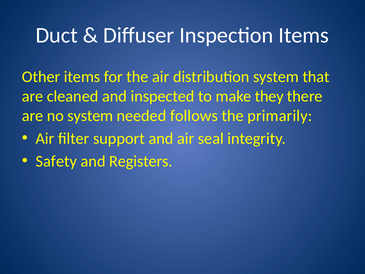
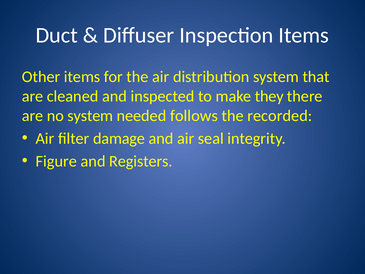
primarily: primarily -> recorded (280, 116)
support: support -> damage (119, 138)
Safety: Safety -> Figure (56, 161)
